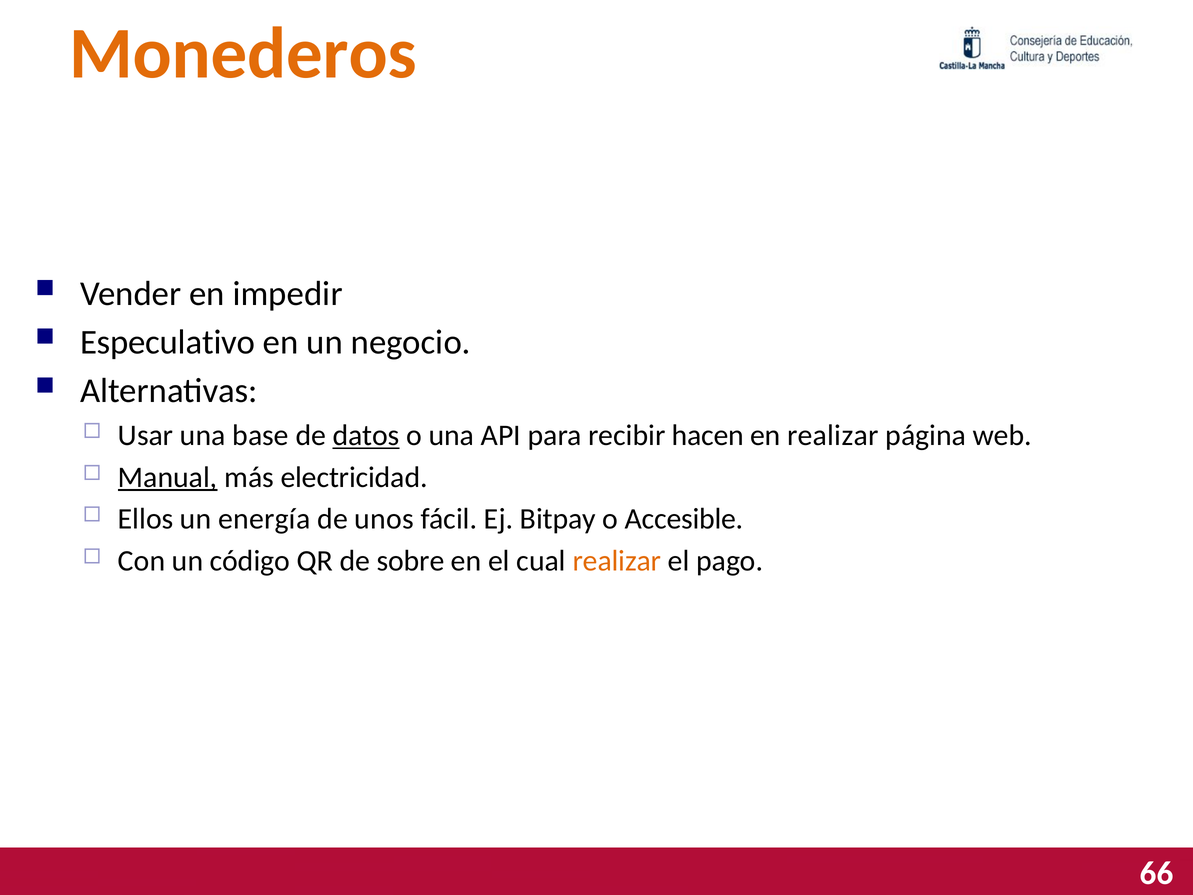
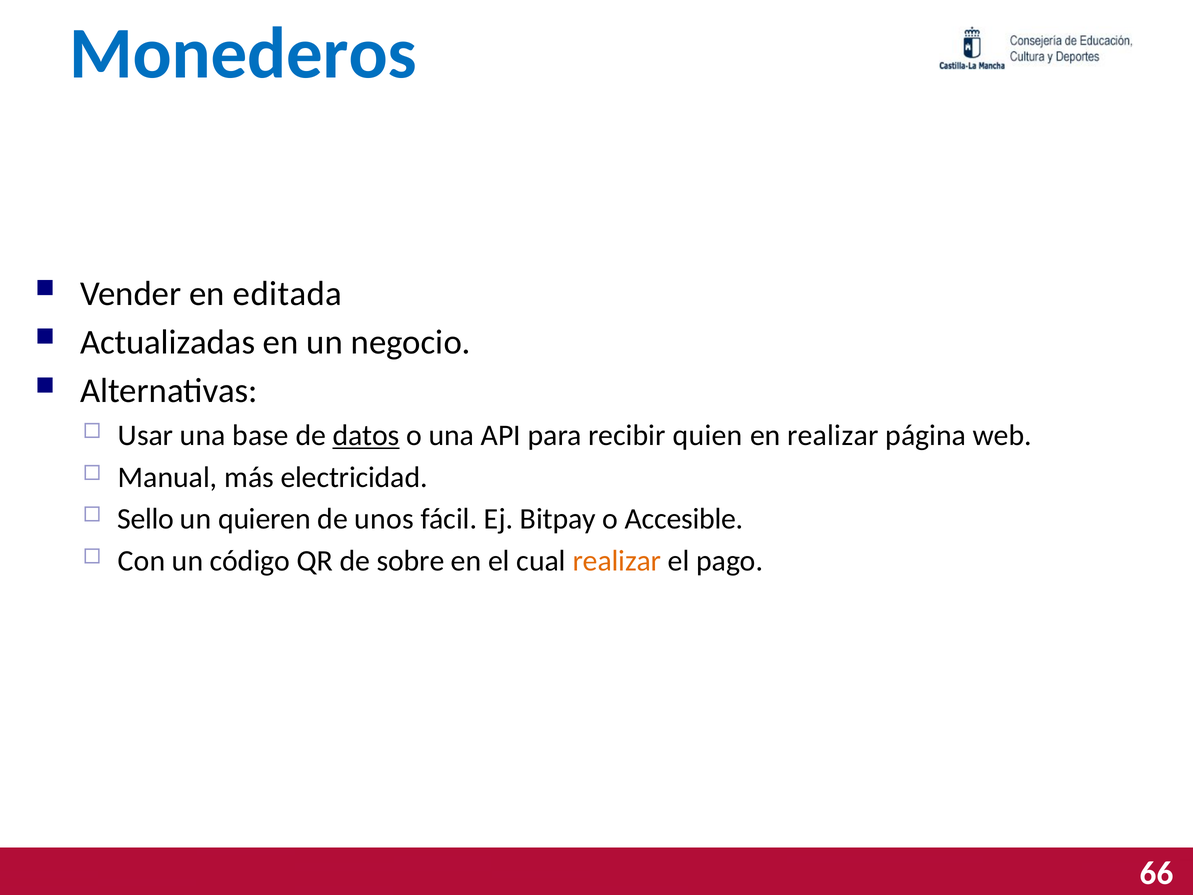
Monederos colour: orange -> blue (243, 54)
impedir: impedir -> editada (287, 293)
Especulativo: Especulativo -> Actualizadas (168, 342)
hacen: hacen -> quien (708, 435)
Manual underline: present -> none (168, 477)
Ellos: Ellos -> Sello (146, 519)
energía: energía -> quieren (264, 519)
